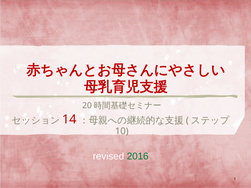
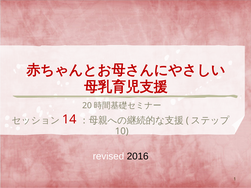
2016 colour: green -> black (138, 157)
